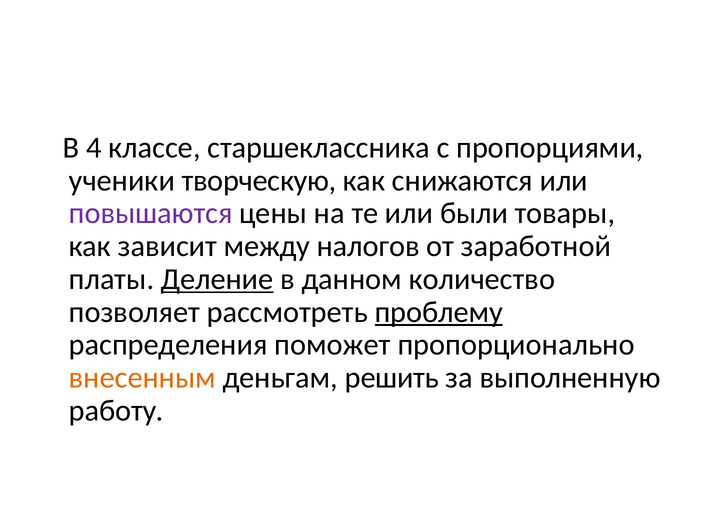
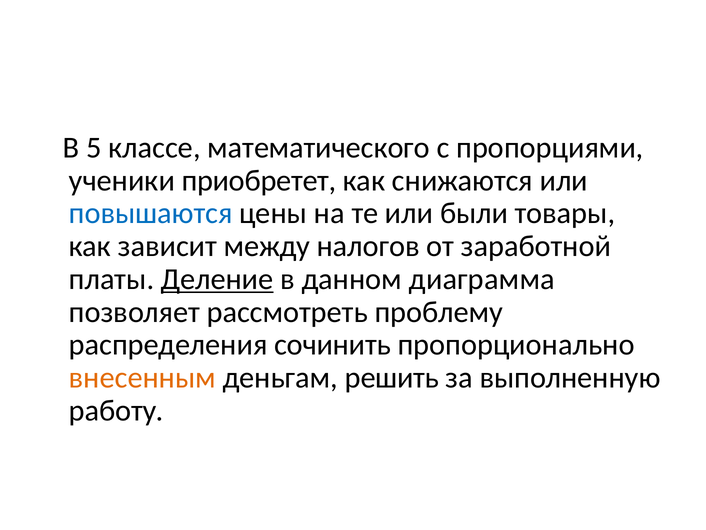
4: 4 -> 5 (94, 147)
старшеклассника: старшеклассника -> математического (319, 147)
творческую: творческую -> приобретет (259, 180)
повышаются colour: purple -> blue (151, 213)
количество: количество -> диаграмма (482, 279)
проблему underline: present -> none (439, 312)
поможет: поможет -> сочинить (333, 345)
